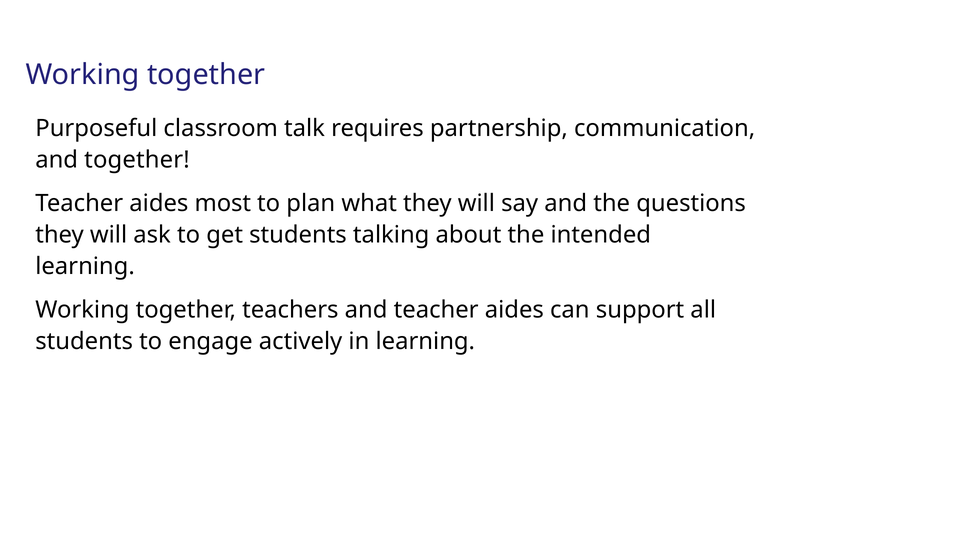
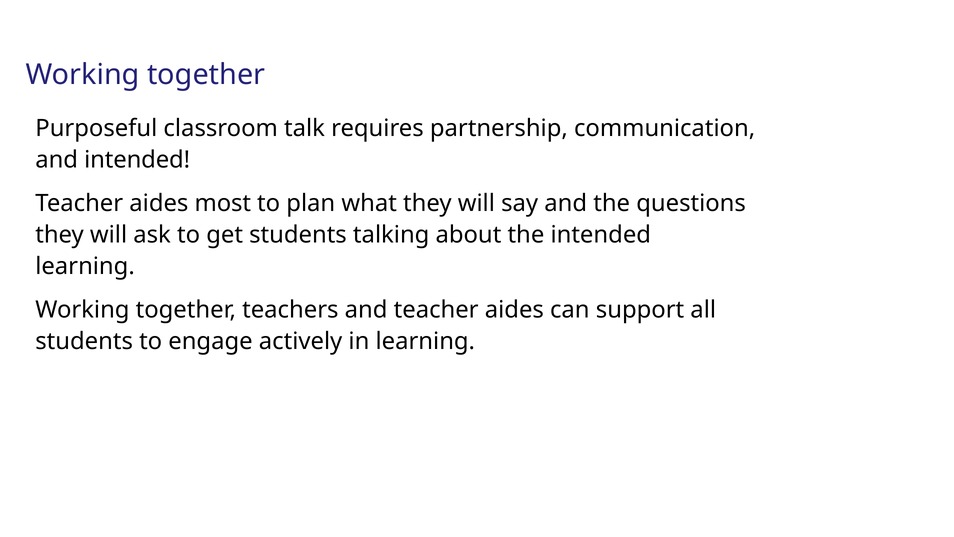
and together: together -> intended (137, 160)
